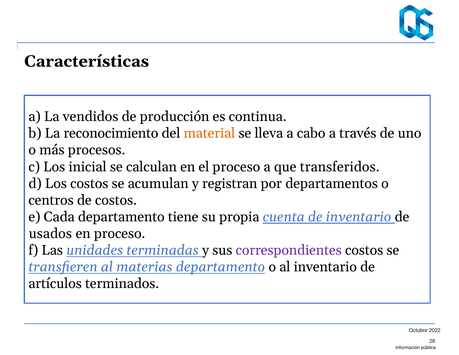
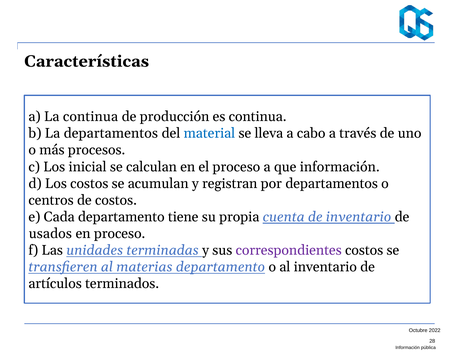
La vendidos: vendidos -> continua (90, 117)
La reconocimiento: reconocimiento -> departamentos (111, 133)
material colour: orange -> blue (209, 133)
que transferidos: transferidos -> información (340, 167)
